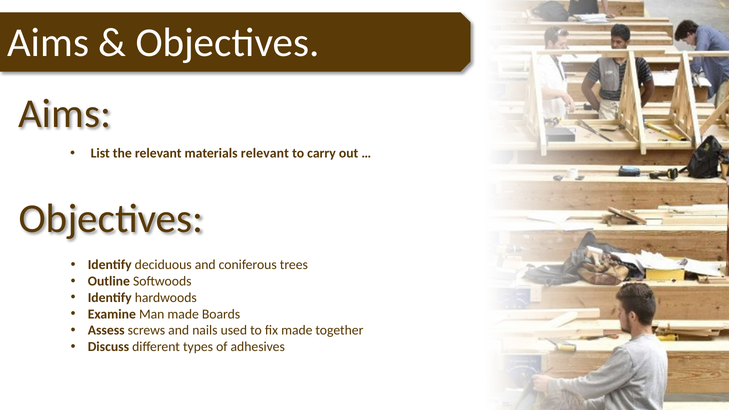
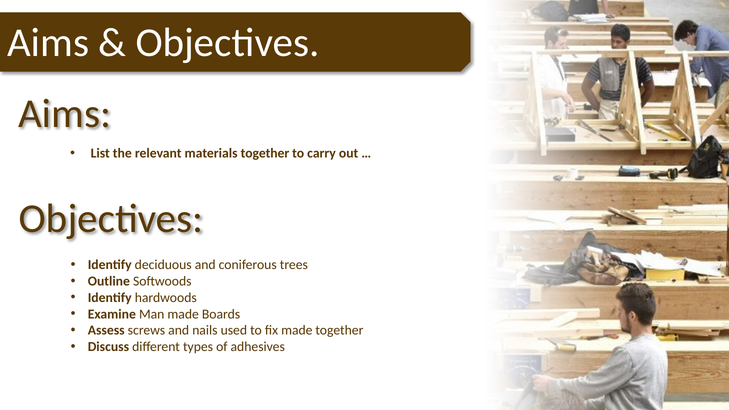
materials relevant: relevant -> together (265, 153)
